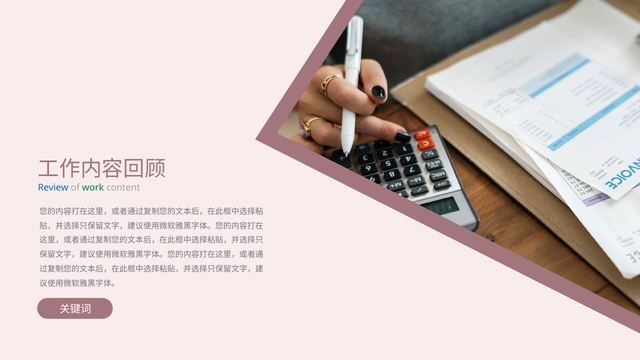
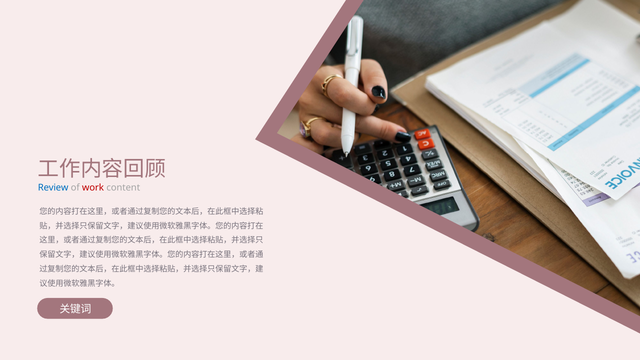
work colour: green -> red (93, 188)
